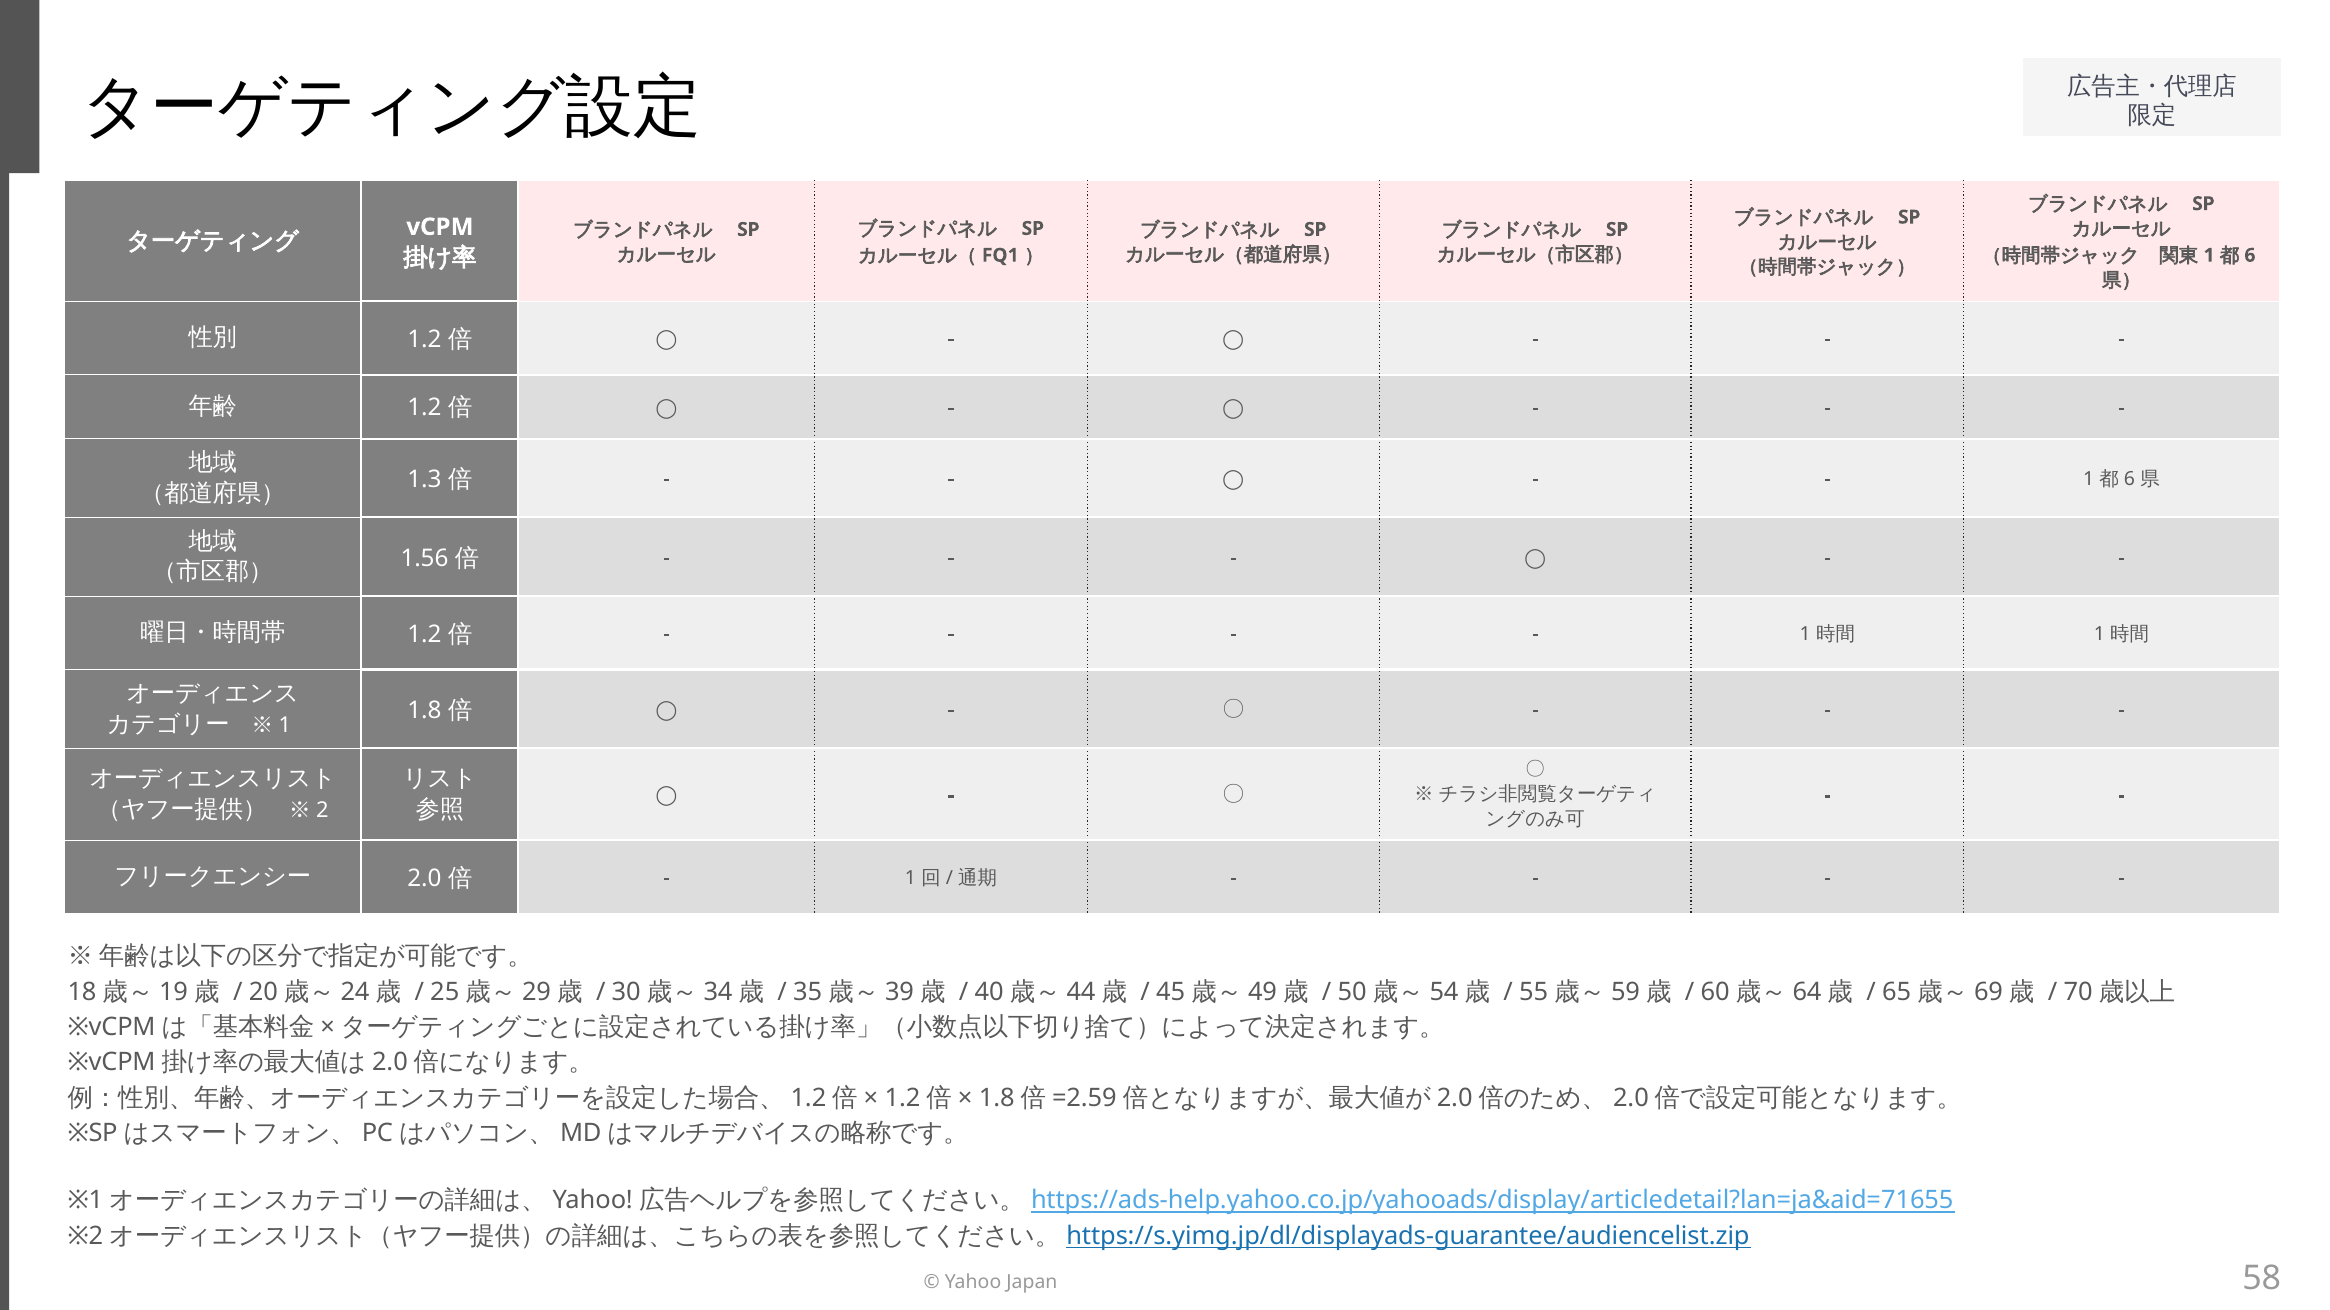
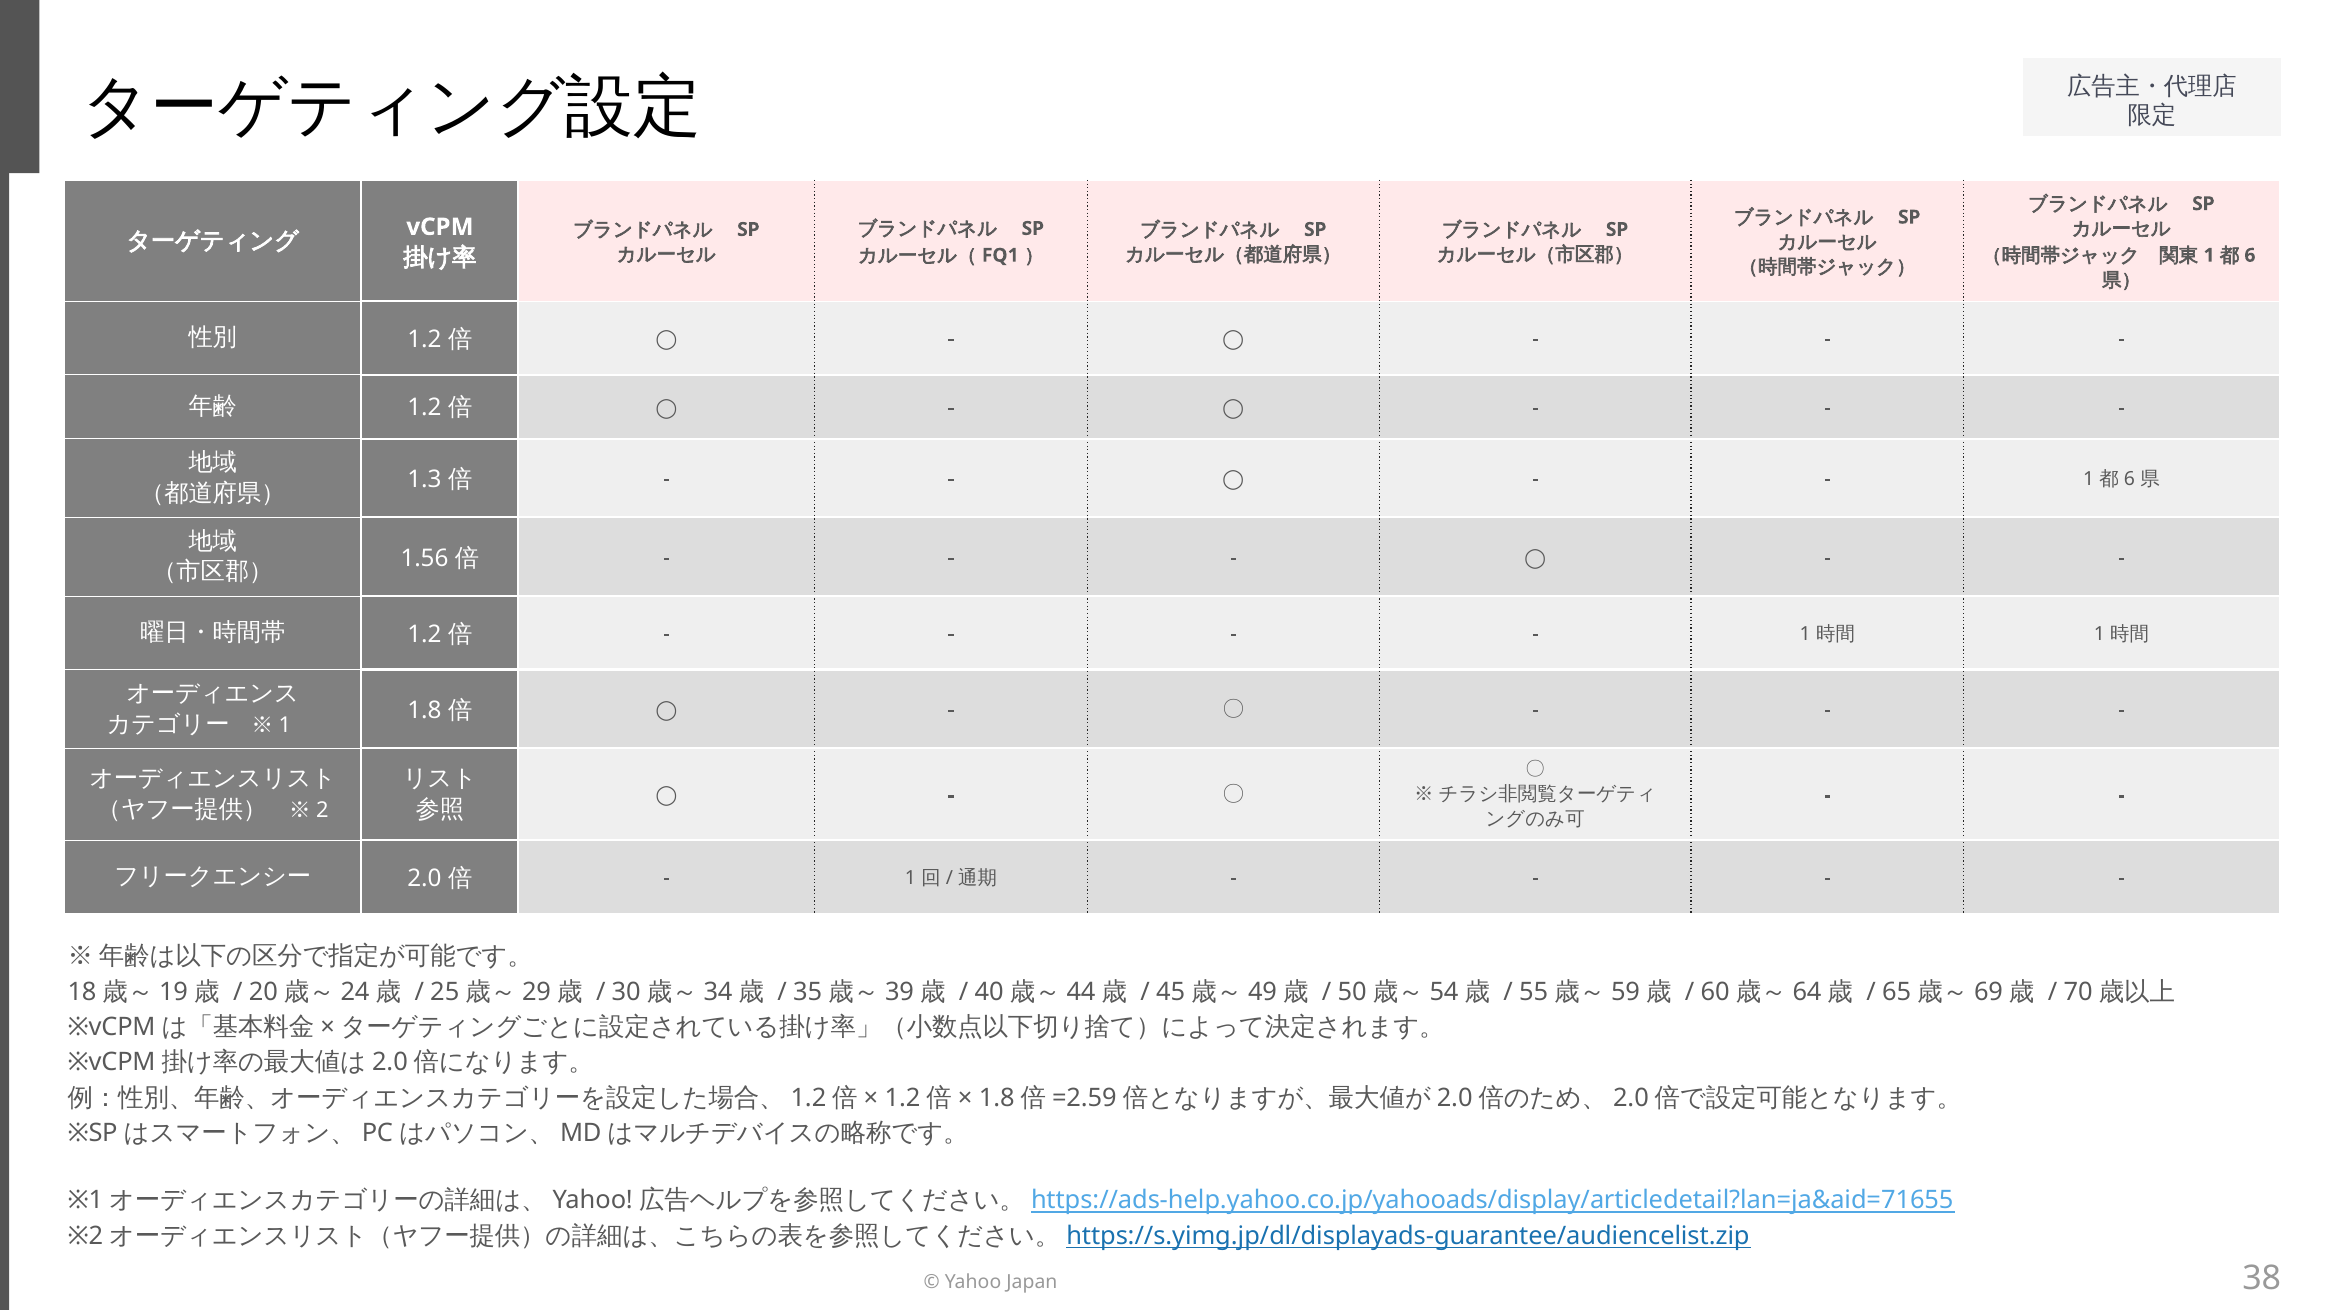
58: 58 -> 38 (2262, 1278)
